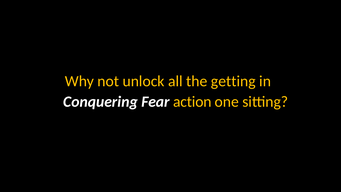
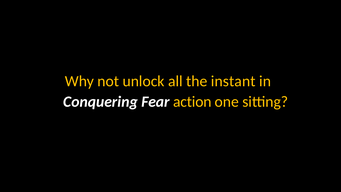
getting: getting -> instant (233, 81)
